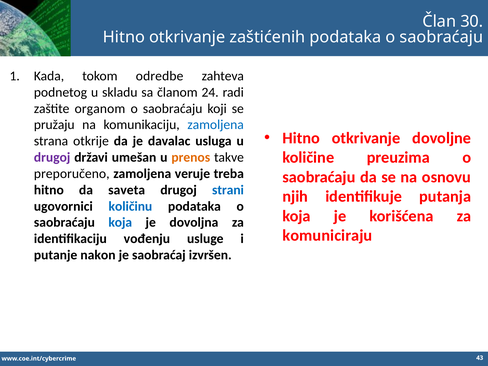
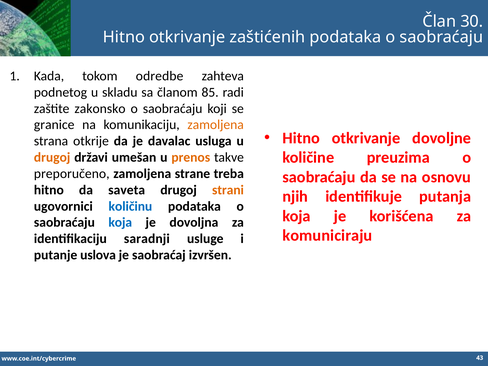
24: 24 -> 85 (210, 92)
organom: organom -> zakonsko (100, 109)
pružaju: pružaju -> granice (54, 125)
zamoljena colour: blue -> orange (216, 125)
drugoj colour: purple -> orange (52, 157)
veruje: veruje -> strane (192, 174)
strani colour: blue -> orange (228, 190)
vođenju: vođenju -> saradnji (147, 239)
nakon: nakon -> uslova (98, 255)
